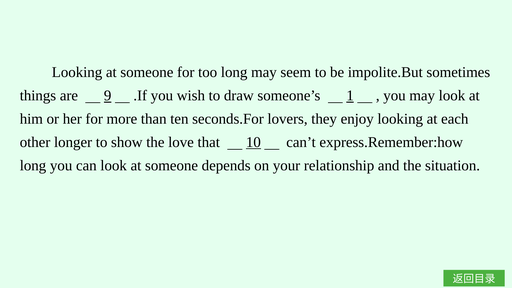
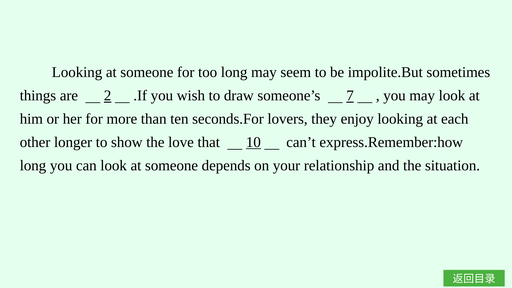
9: 9 -> 2 (108, 96)
1: 1 -> 7 (350, 96)
